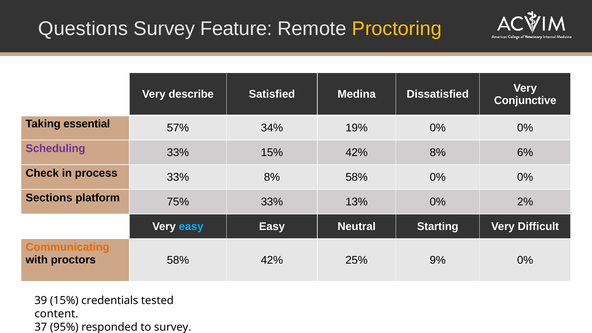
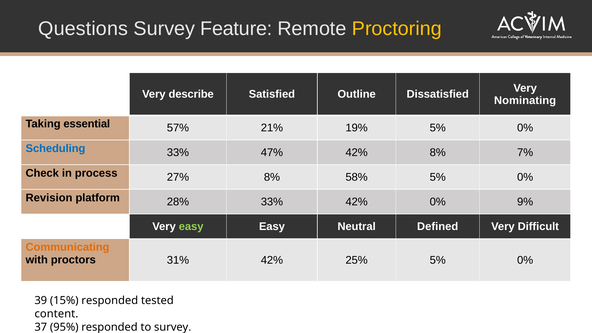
Medina: Medina -> Outline (357, 94)
Conjunctive: Conjunctive -> Nominating (525, 100)
34%: 34% -> 21% (272, 128)
19% 0%: 0% -> 5% (438, 128)
Scheduling colour: purple -> blue (55, 149)
33% 15%: 15% -> 47% (272, 153)
6%: 6% -> 7% (525, 153)
process 33%: 33% -> 27% (178, 177)
58% 0%: 0% -> 5% (438, 177)
Sections: Sections -> Revision (49, 198)
75%: 75% -> 28% (178, 202)
33% 13%: 13% -> 42% (357, 202)
2%: 2% -> 9% (525, 202)
easy colour: light blue -> light green (191, 227)
Starting: Starting -> Defined (438, 227)
proctors 58%: 58% -> 31% (178, 260)
25% 9%: 9% -> 5% (438, 260)
15% credentials: credentials -> responded (110, 301)
